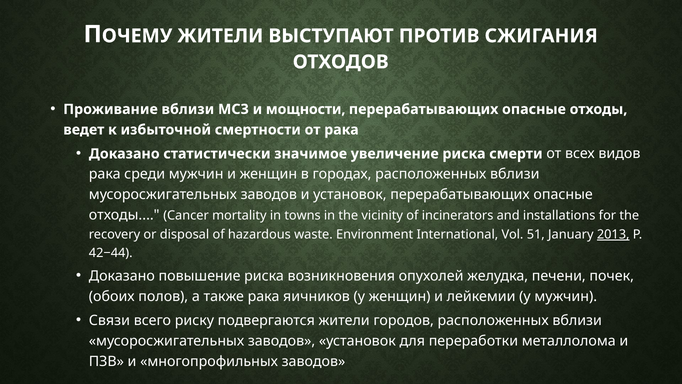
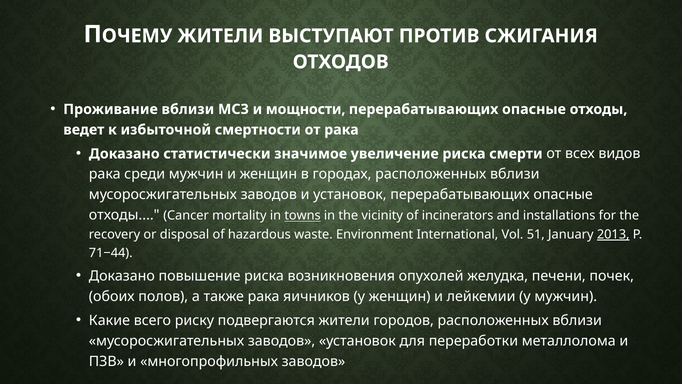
towns underline: none -> present (303, 215)
42−44: 42−44 -> 71−44 (111, 253)
Связи: Связи -> Какие (109, 320)
